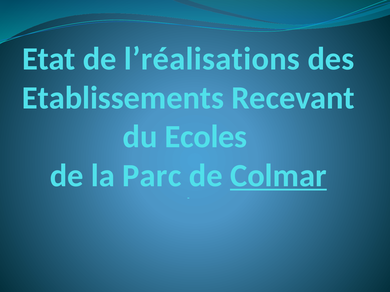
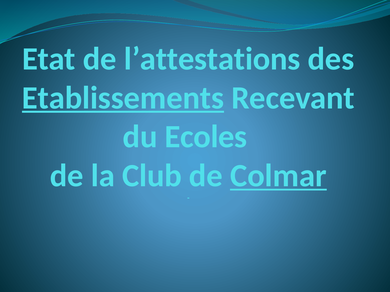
l’réalisations: l’réalisations -> l’attestations (212, 59)
Etablissements underline: none -> present (123, 98)
Parc: Parc -> Club (152, 176)
